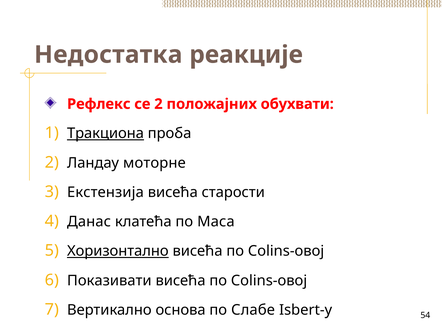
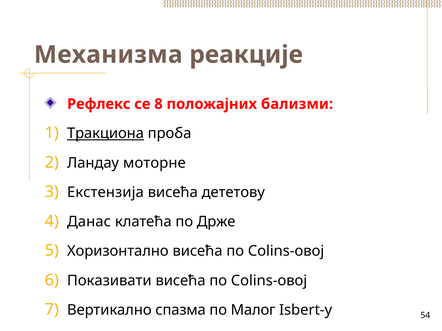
Недостатка: Недостатка -> Механизма (108, 55)
се 2: 2 -> 8 (158, 104)
обухвати: обухвати -> бализми (297, 104)
старости: старости -> дететову (233, 193)
Маса: Маса -> Држе (216, 222)
Хоризонтално underline: present -> none (118, 251)
основа: основа -> спазма (181, 310)
Слабе: Слабе -> Малог (253, 310)
